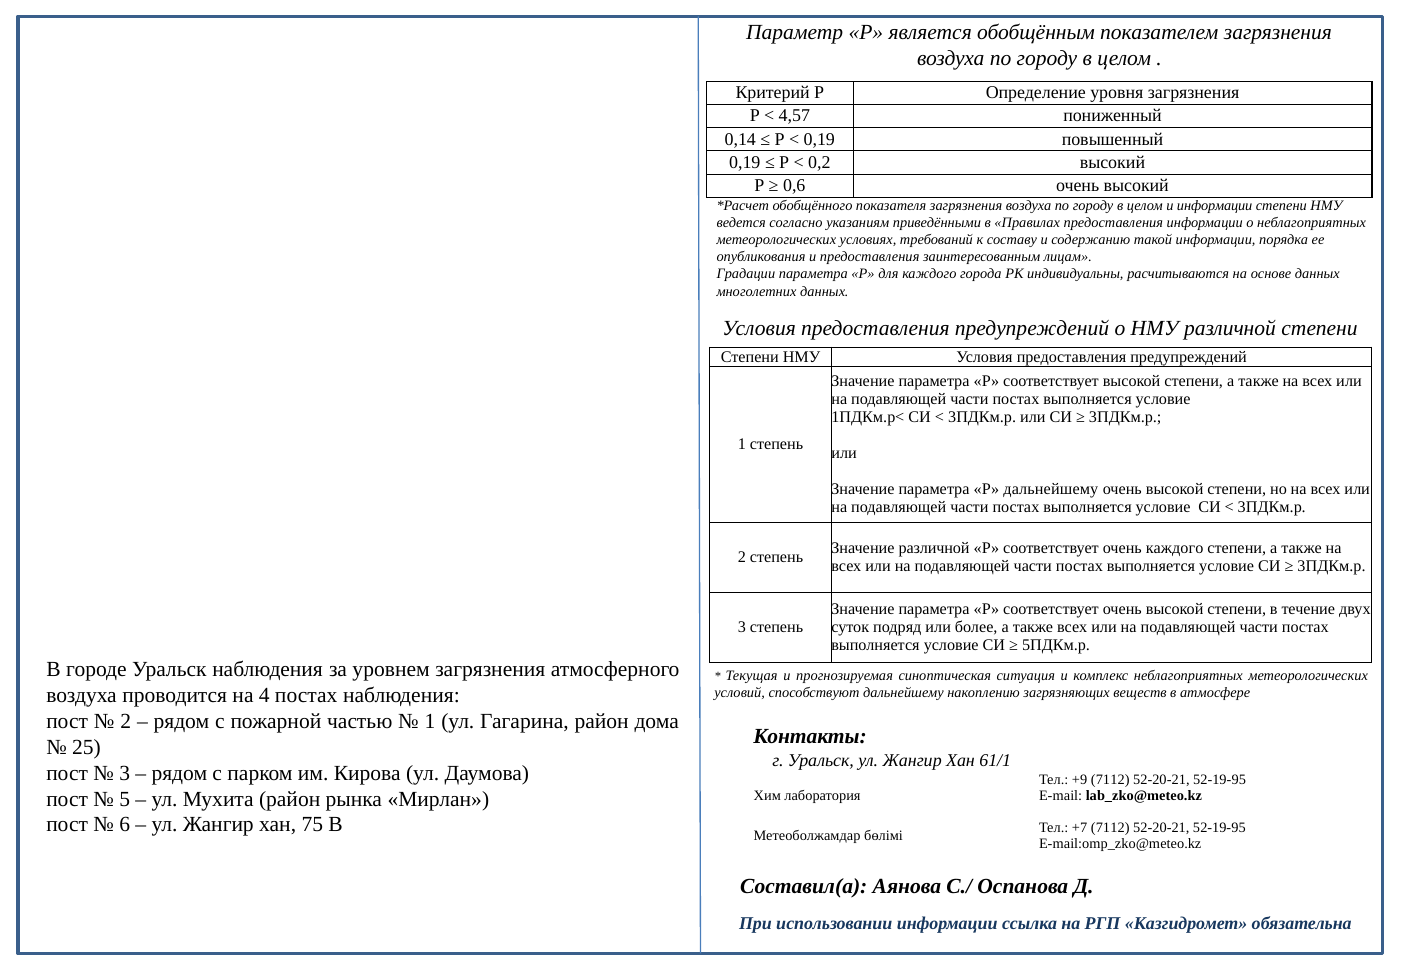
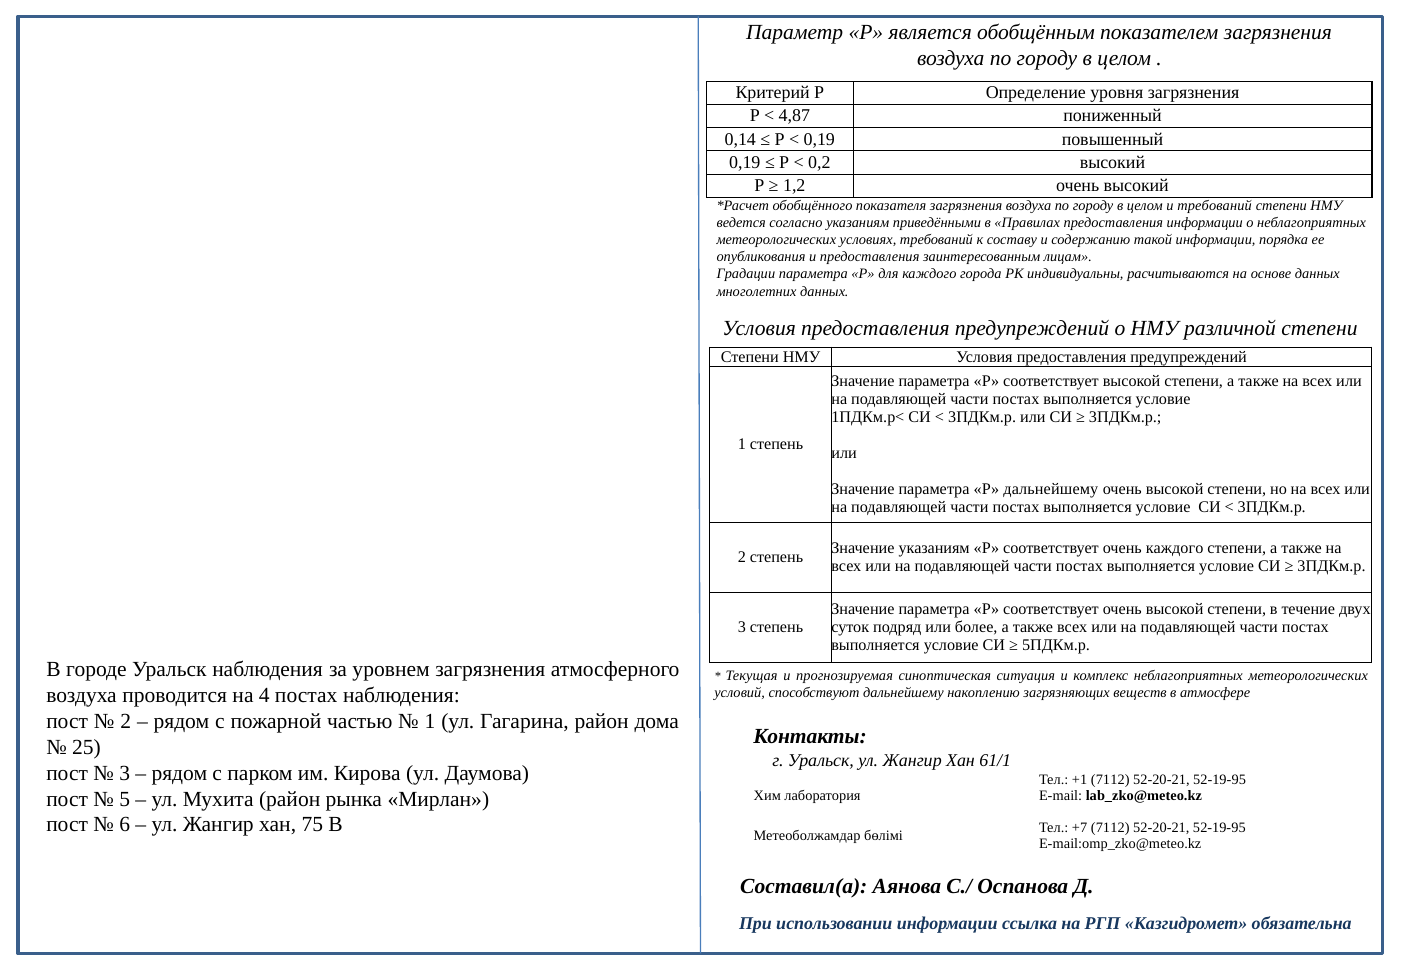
4,57: 4,57 -> 4,87 (794, 116)
0,6: 0,6 -> 1,2 (794, 185)
и информации: информации -> требований (1215, 205)
Значение различной: различной -> указаниям (934, 548)
+9: +9 -> +1 (1080, 780)
